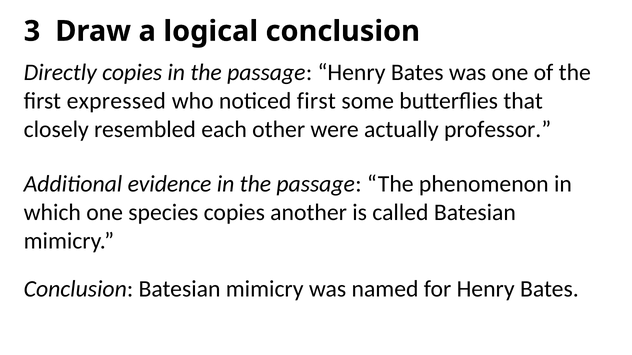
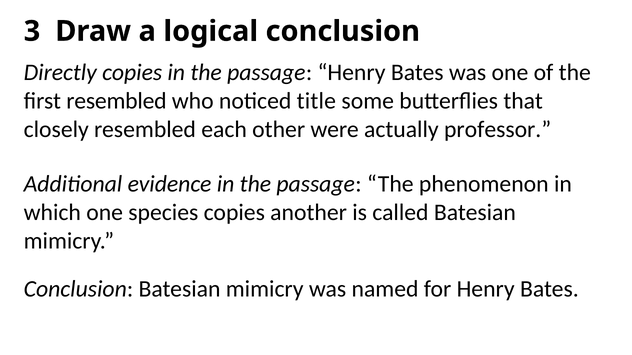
first expressed: expressed -> resembled (116, 101)
noticed first: first -> title (316, 101)
